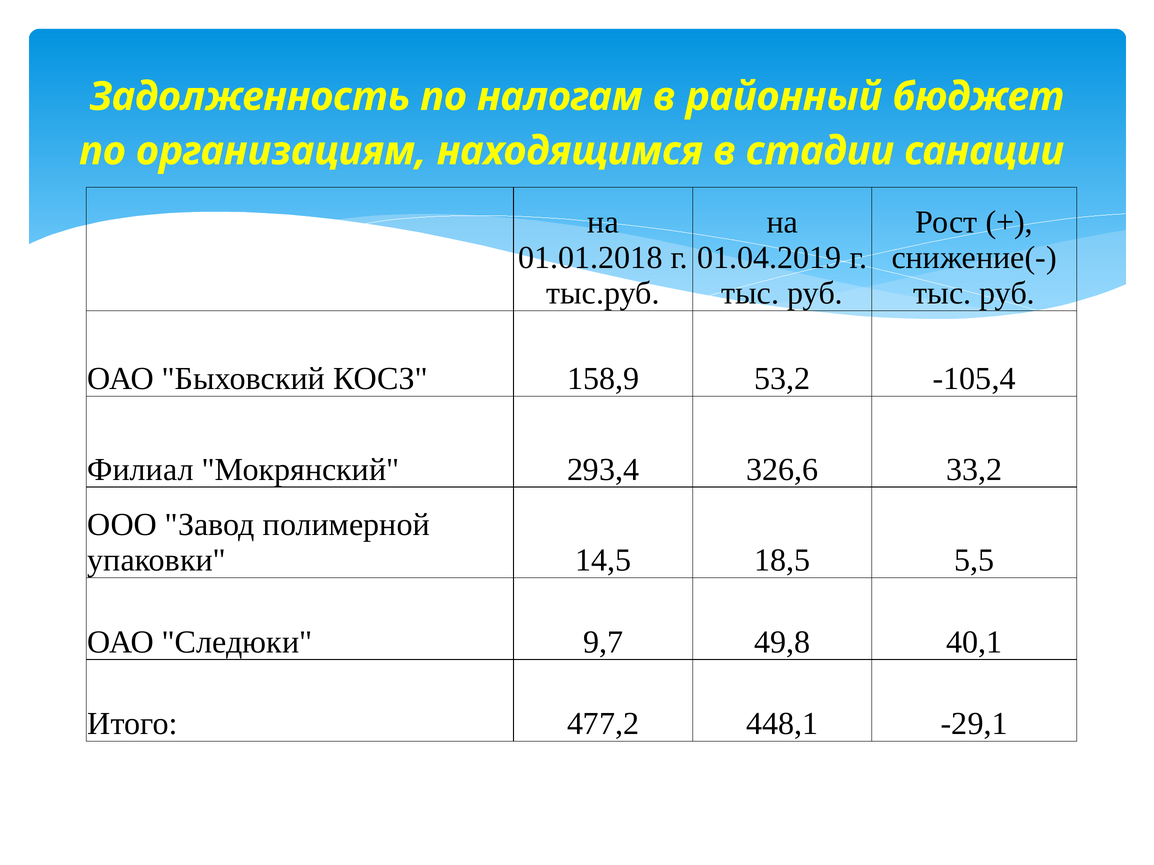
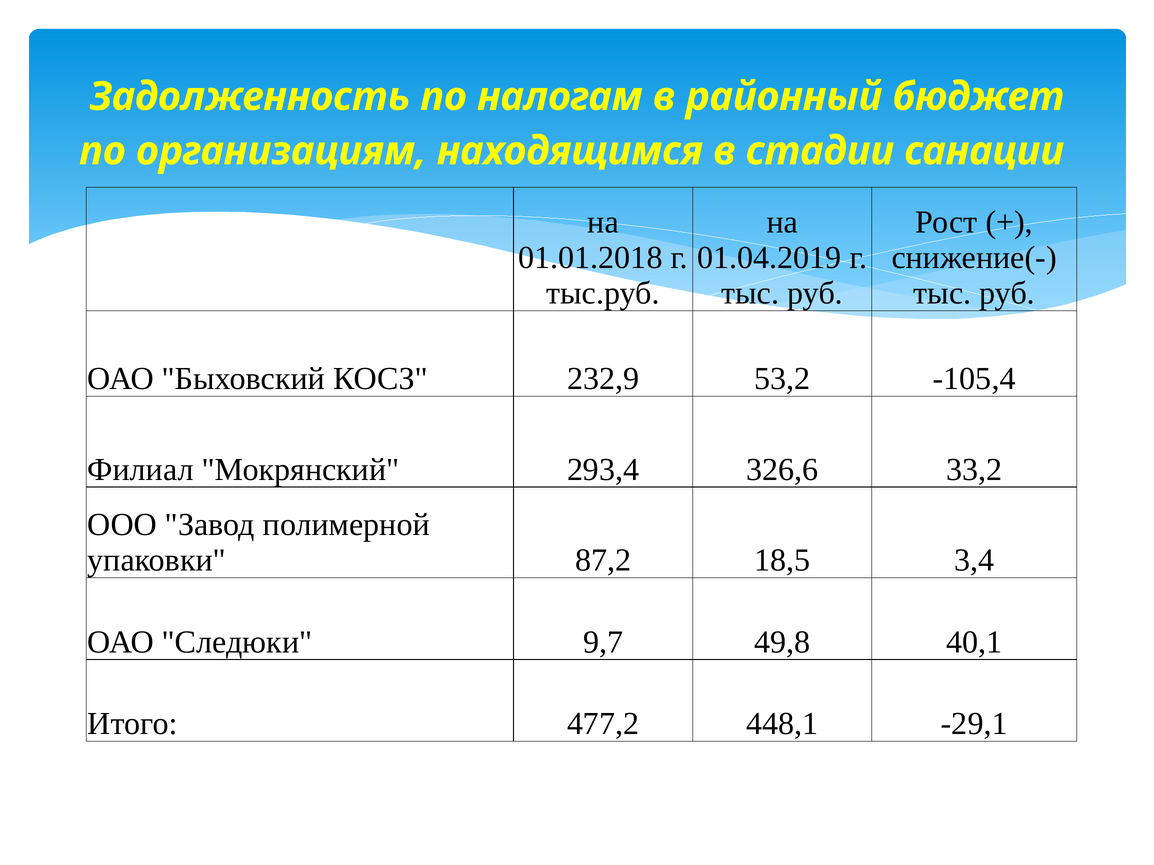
158,9: 158,9 -> 232,9 (603, 379)
14,5: 14,5 -> 87,2 (603, 561)
5,5: 5,5 -> 3,4 (974, 561)
